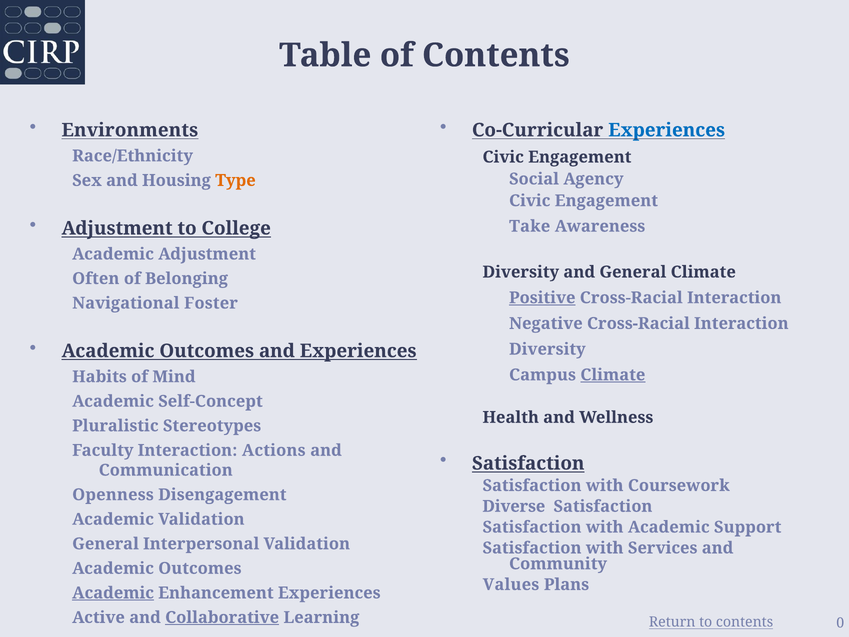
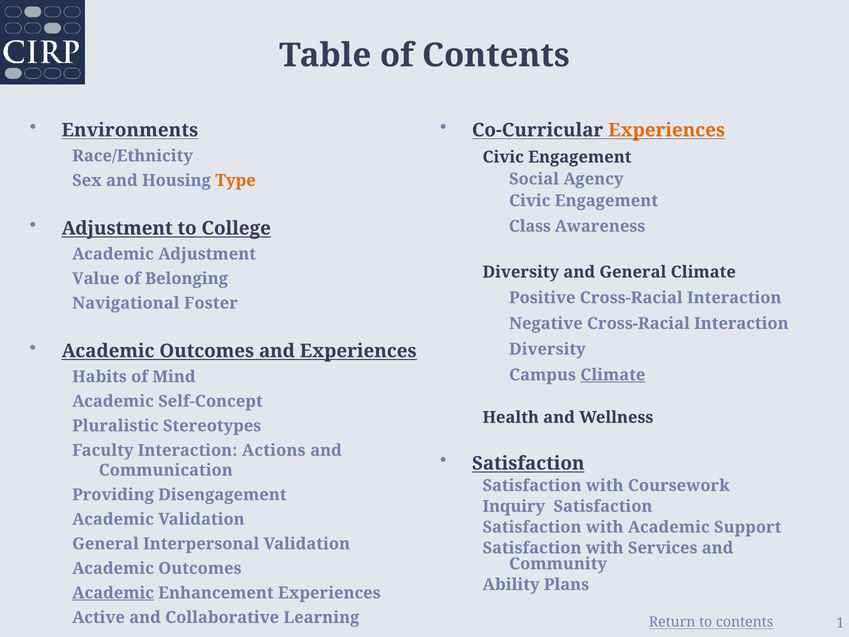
Experiences colour: blue -> orange (667, 130)
Take: Take -> Class (530, 226)
Often: Often -> Value (96, 278)
Positive underline: present -> none (542, 298)
Openness: Openness -> Providing (113, 495)
Diverse: Diverse -> Inquiry (514, 506)
Values: Values -> Ability (511, 584)
Collaborative underline: present -> none (222, 617)
0: 0 -> 1 (840, 623)
